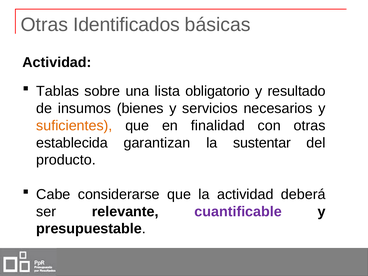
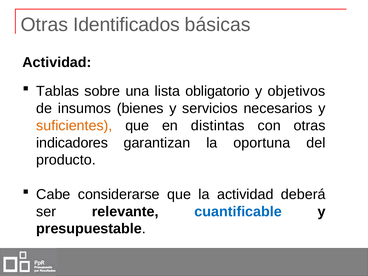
resultado: resultado -> objetivos (296, 91)
finalidad: finalidad -> distintas (218, 126)
establecida: establecida -> indicadores (72, 143)
sustentar: sustentar -> oportuna (262, 143)
cuantificable colour: purple -> blue (238, 212)
